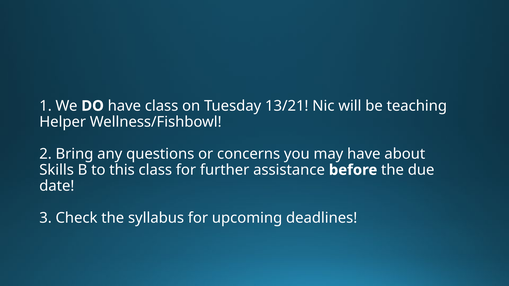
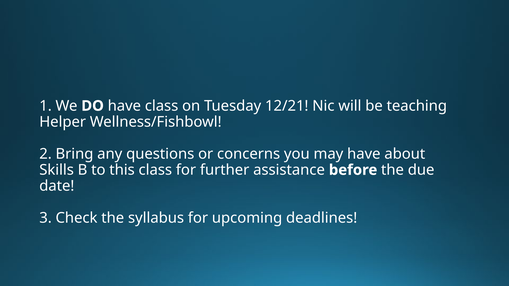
13/21: 13/21 -> 12/21 (287, 106)
